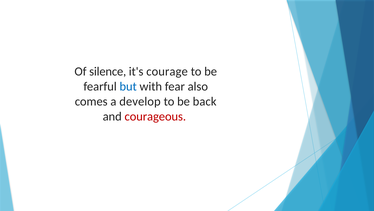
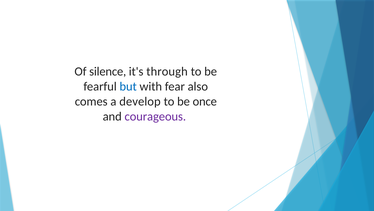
courage: courage -> through (167, 71)
back: back -> once (205, 101)
courageous colour: red -> purple (155, 116)
